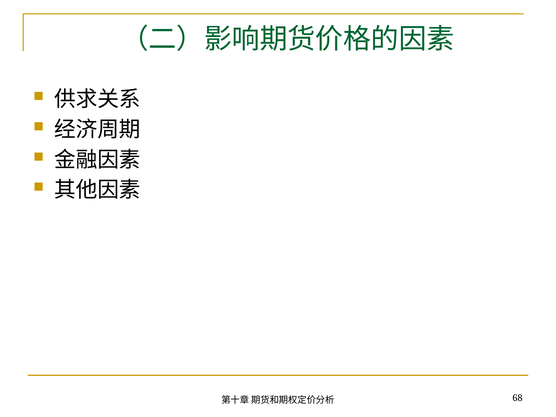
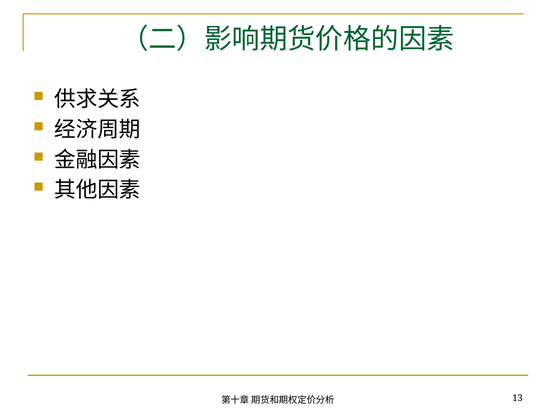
68: 68 -> 13 (518, 398)
